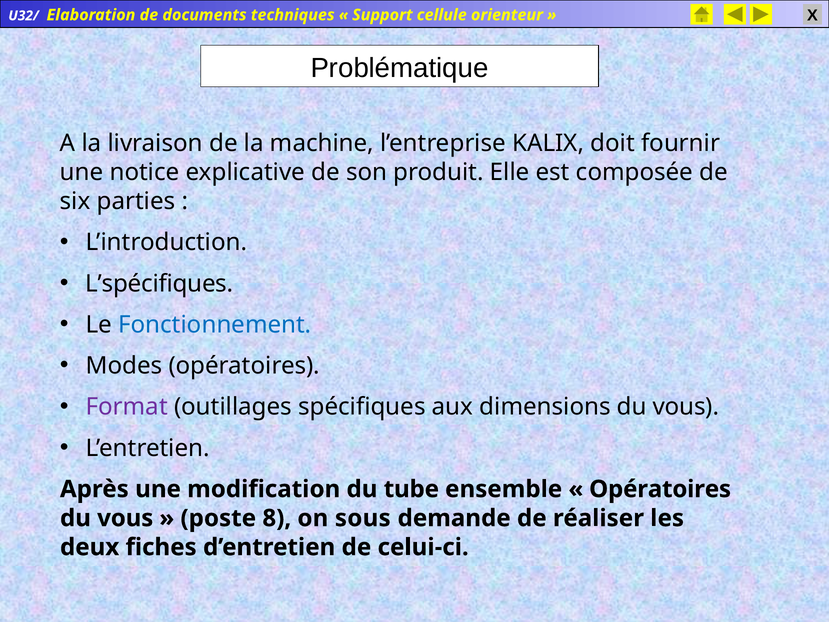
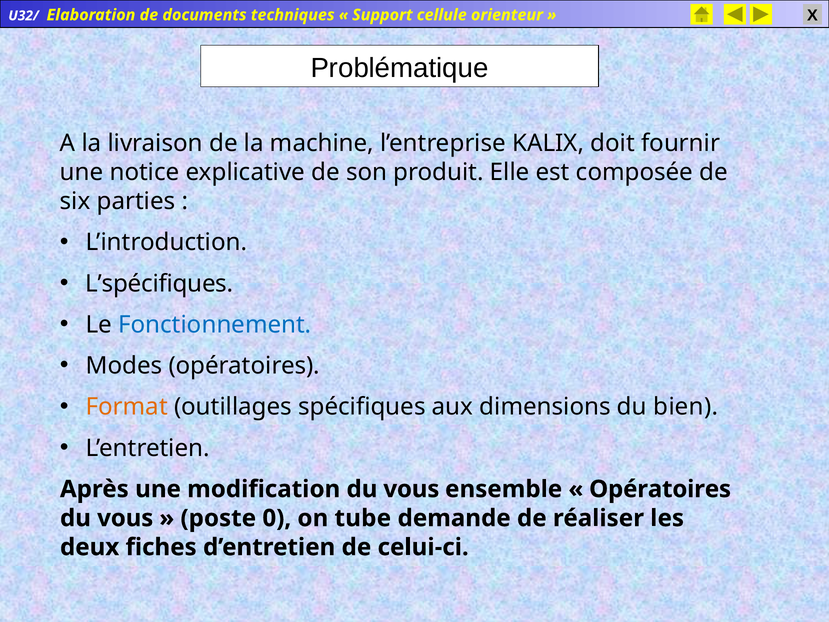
Format colour: purple -> orange (127, 407)
dimensions du vous: vous -> bien (686, 407)
modification du tube: tube -> vous (411, 489)
8: 8 -> 0 (277, 518)
sous: sous -> tube (363, 518)
